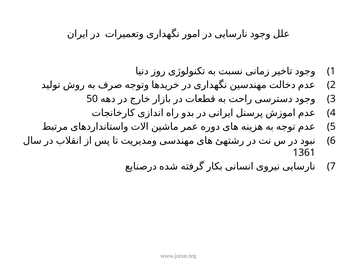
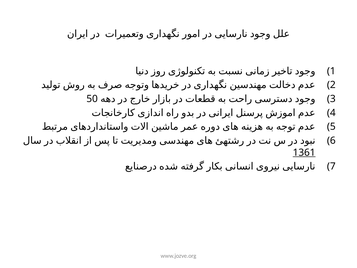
1361 underline: none -> present (304, 152)
